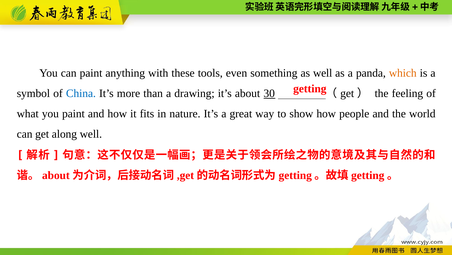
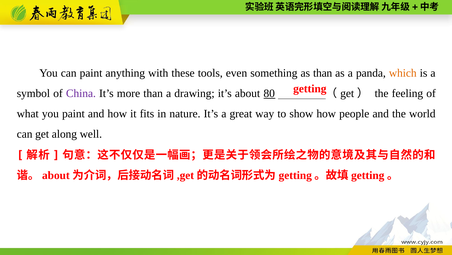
as well: well -> than (323, 73)
China colour: blue -> purple (81, 93)
30: 30 -> 80 (269, 93)
